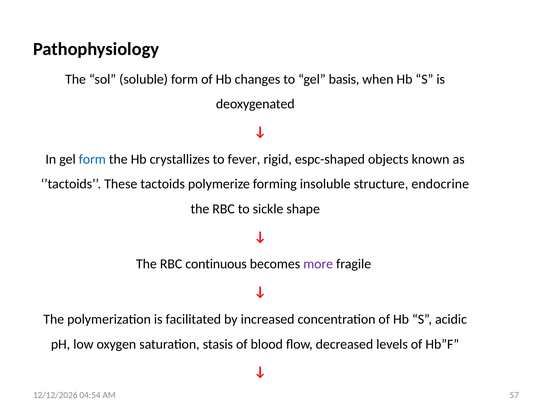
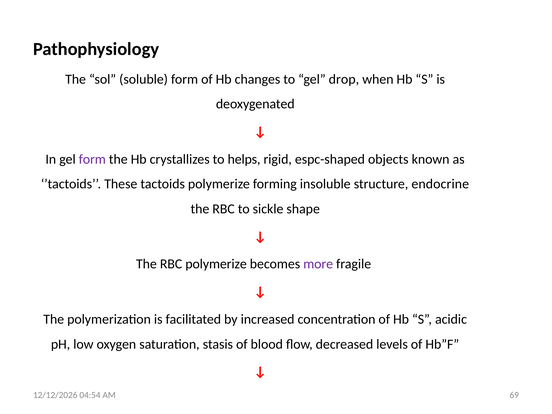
basis: basis -> drop (344, 79)
form colour: blue -> purple (92, 159)
fever: fever -> helps (244, 159)
RBC continuous: continuous -> polymerize (216, 264)
57: 57 -> 69 (514, 395)
